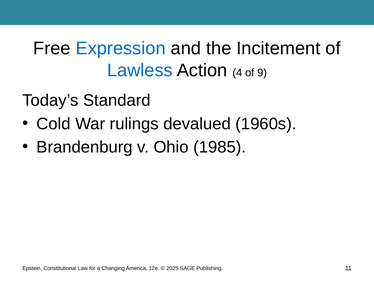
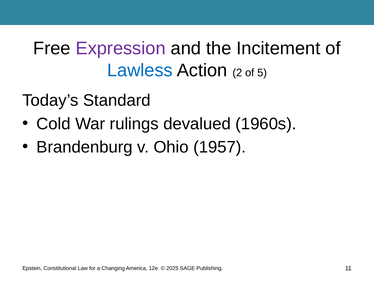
Expression colour: blue -> purple (121, 48)
4: 4 -> 2 (237, 73)
9: 9 -> 5 (262, 73)
1985: 1985 -> 1957 (220, 147)
